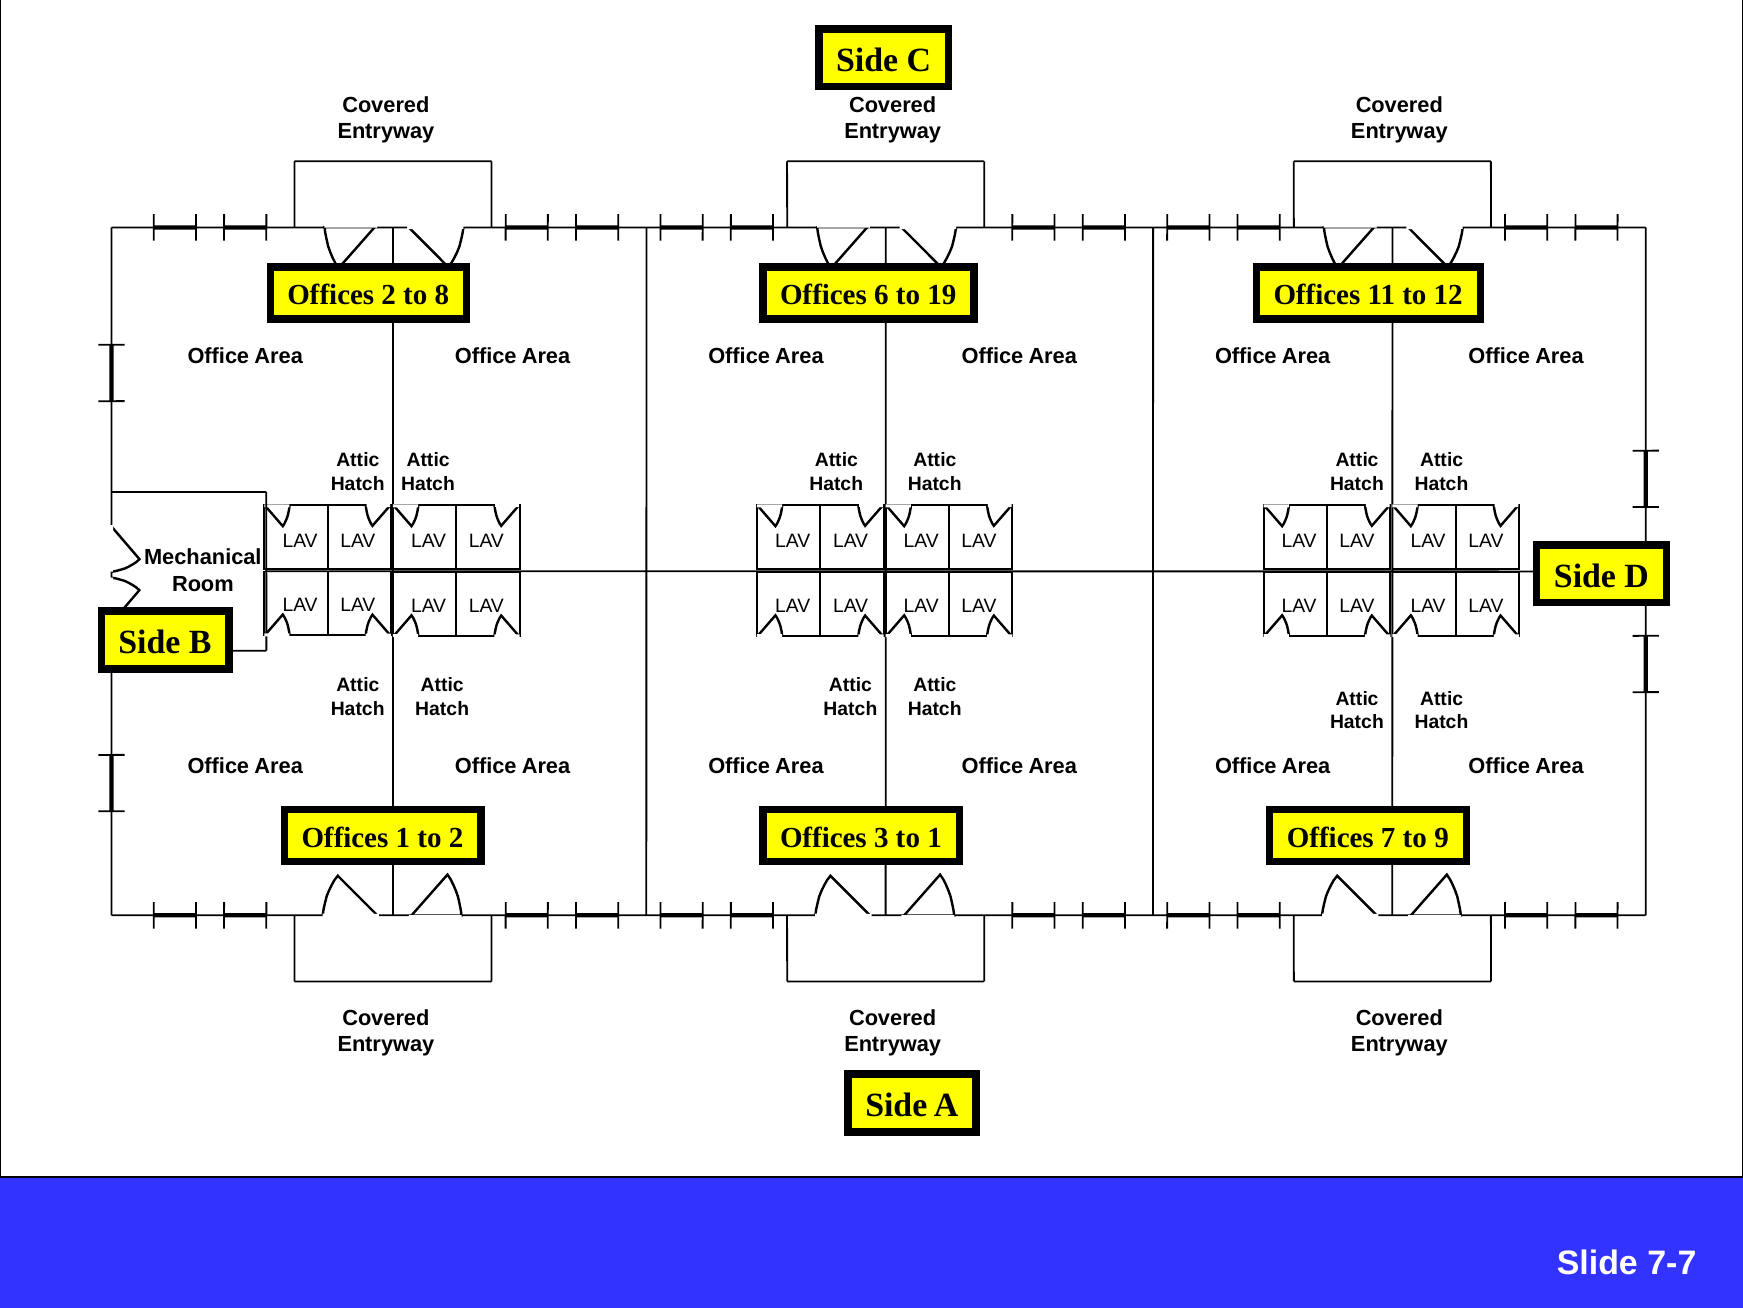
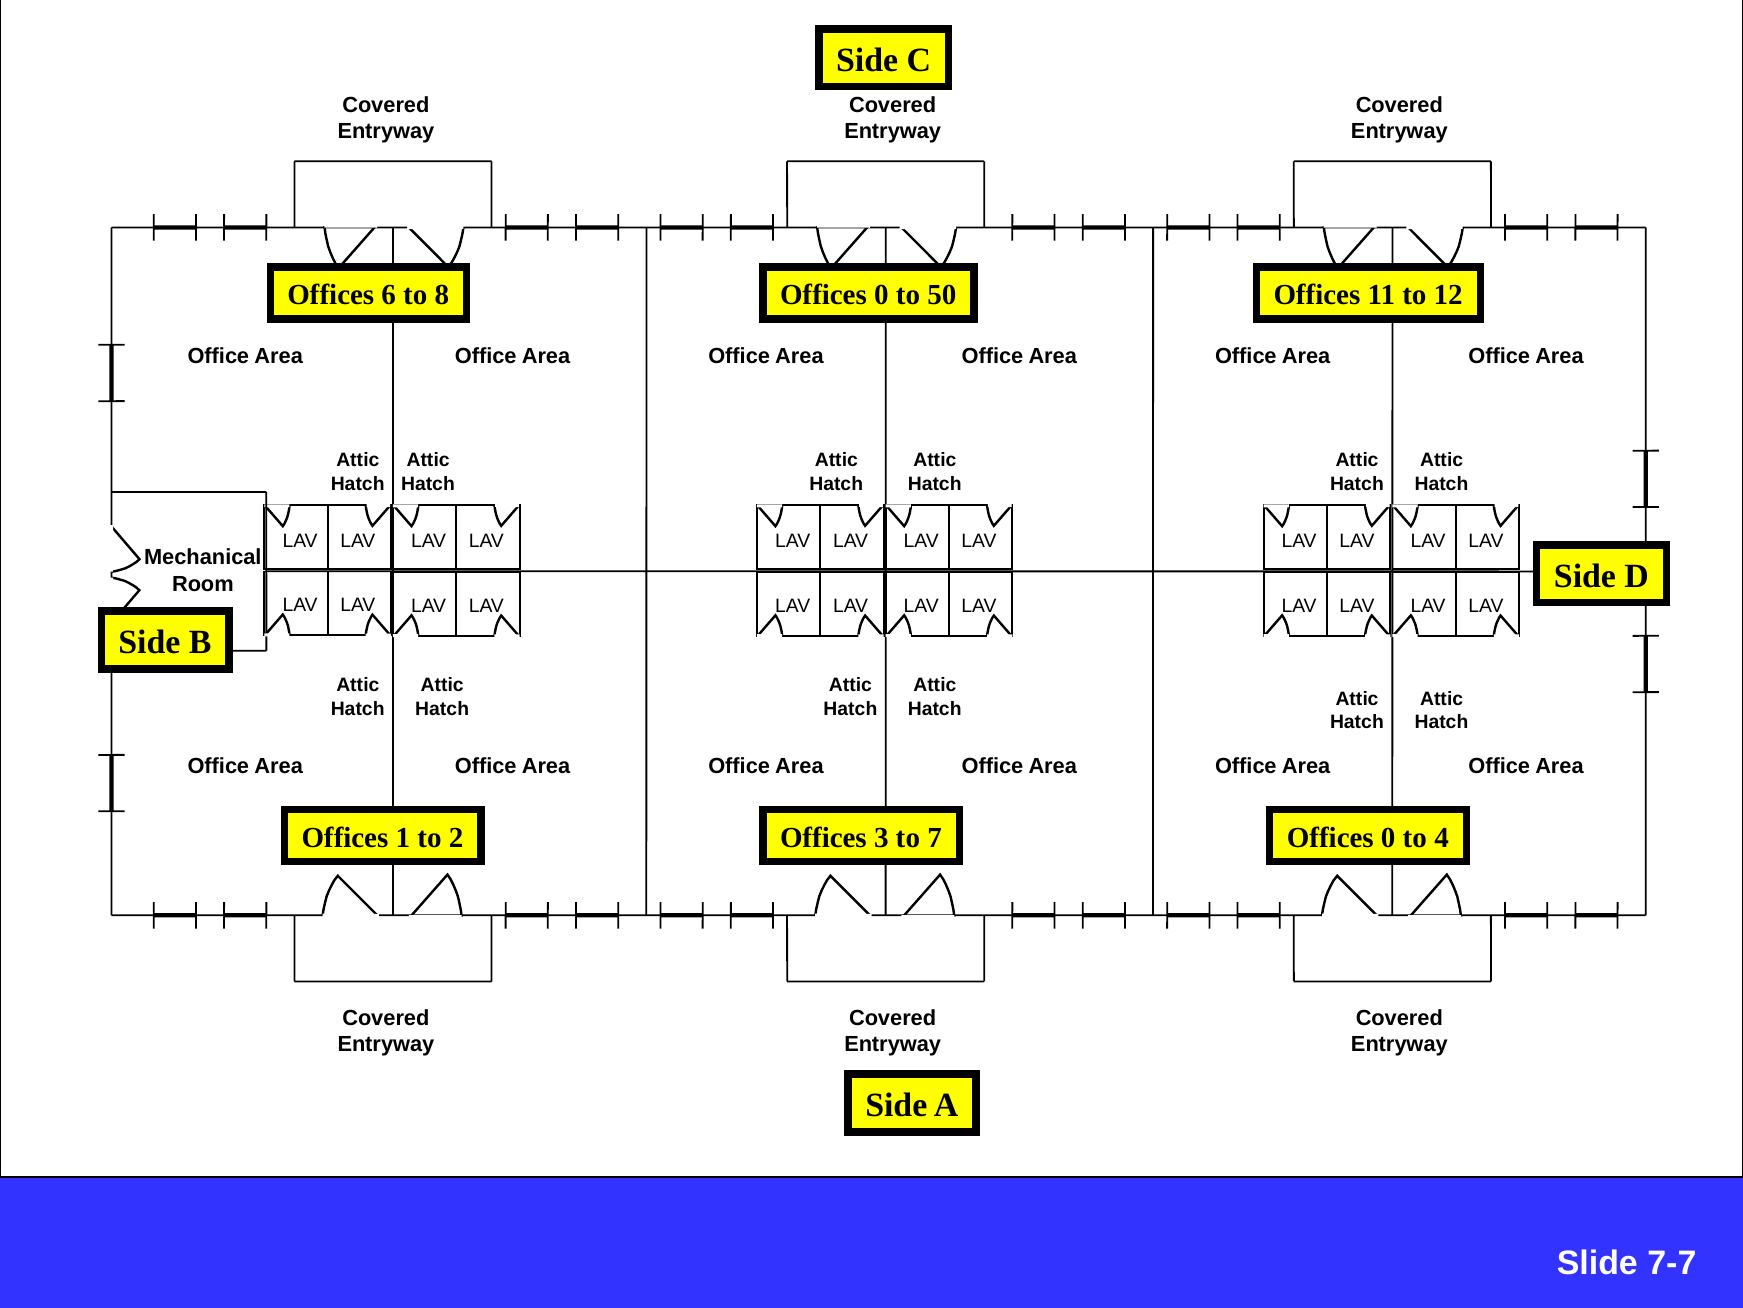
Offices 2: 2 -> 6 (389, 295)
6: 6 -> 0 (881, 295)
19: 19 -> 50 (942, 295)
to 1: 1 -> 7 (935, 837)
7: 7 -> 0 (1388, 837)
9: 9 -> 4 (1442, 837)
